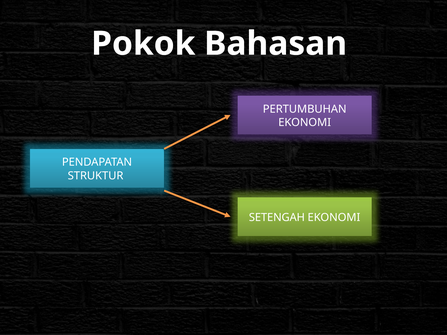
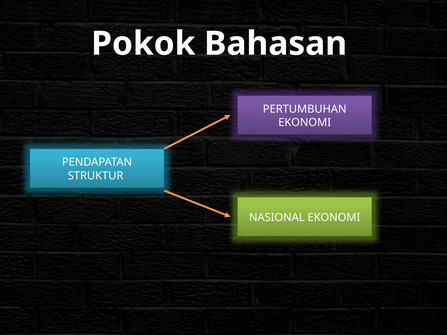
SETENGAH: SETENGAH -> NASIONAL (277, 218)
